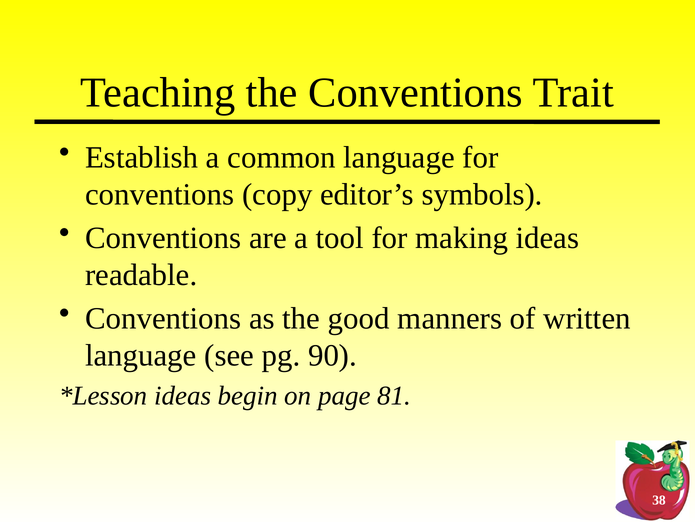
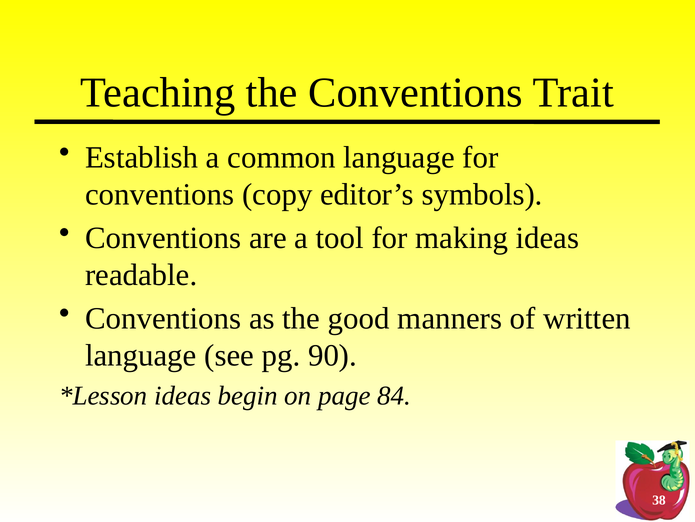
81: 81 -> 84 (394, 395)
